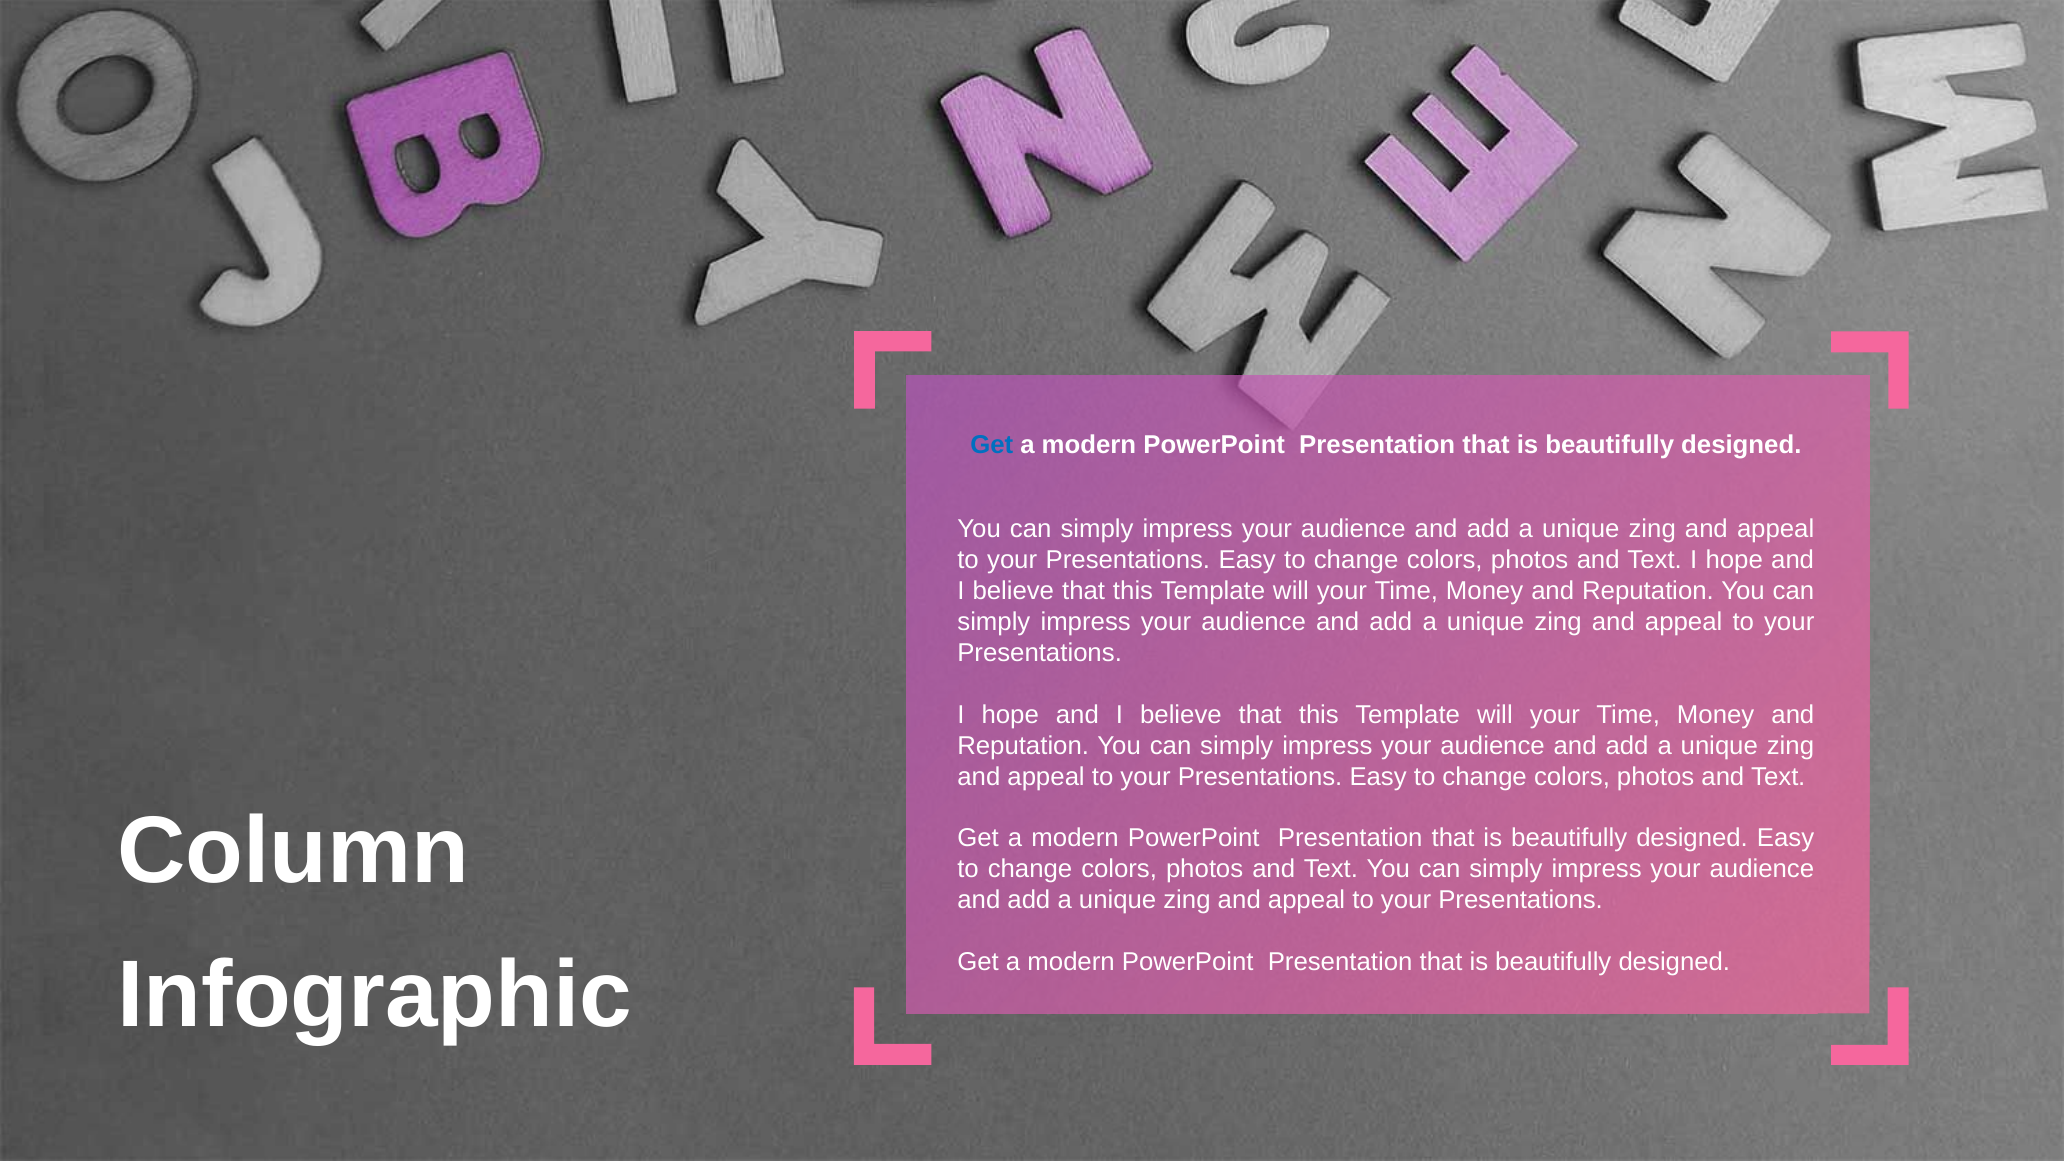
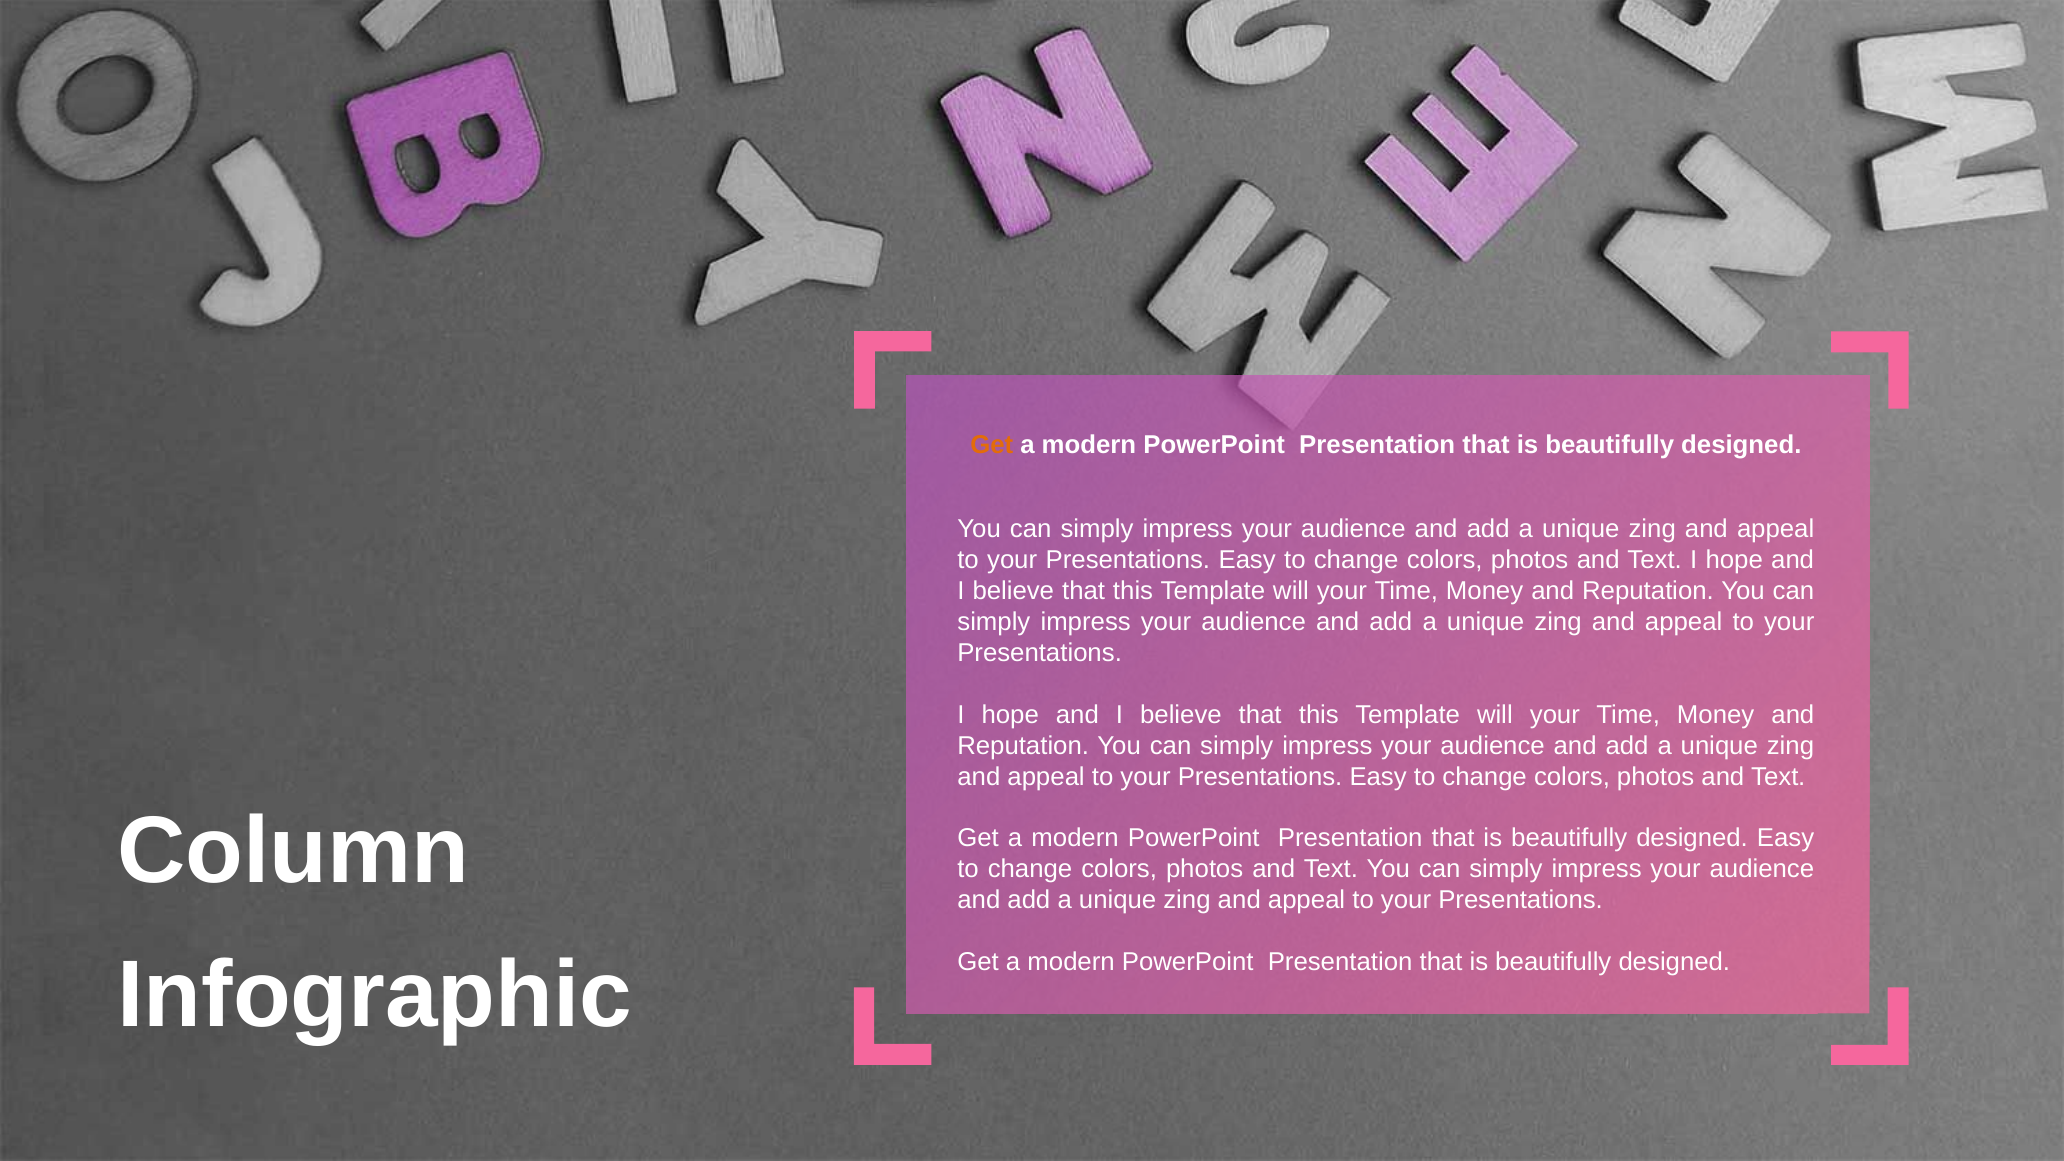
Get colour: blue -> orange (992, 445)
